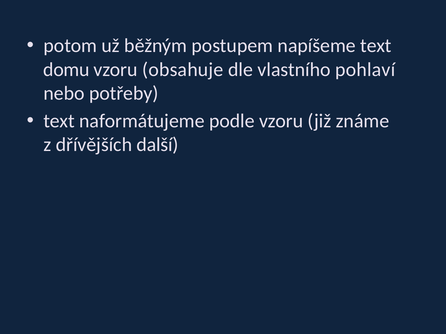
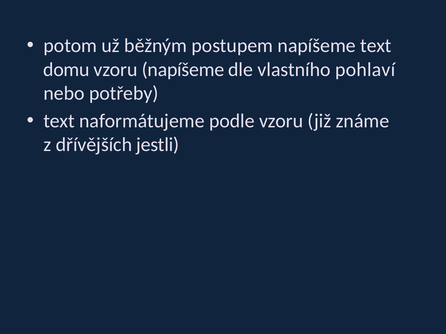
vzoru obsahuje: obsahuje -> napíšeme (183, 70)
další: další -> jestli (158, 145)
